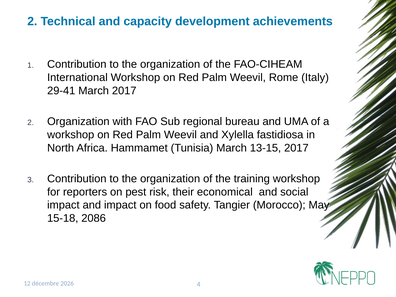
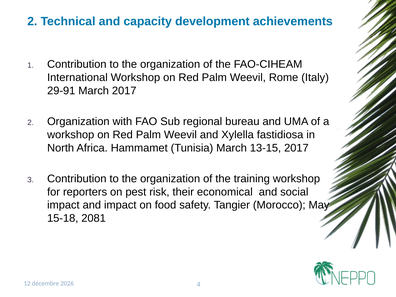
29-41: 29-41 -> 29-91 (61, 91)
2086: 2086 -> 2081 (94, 218)
